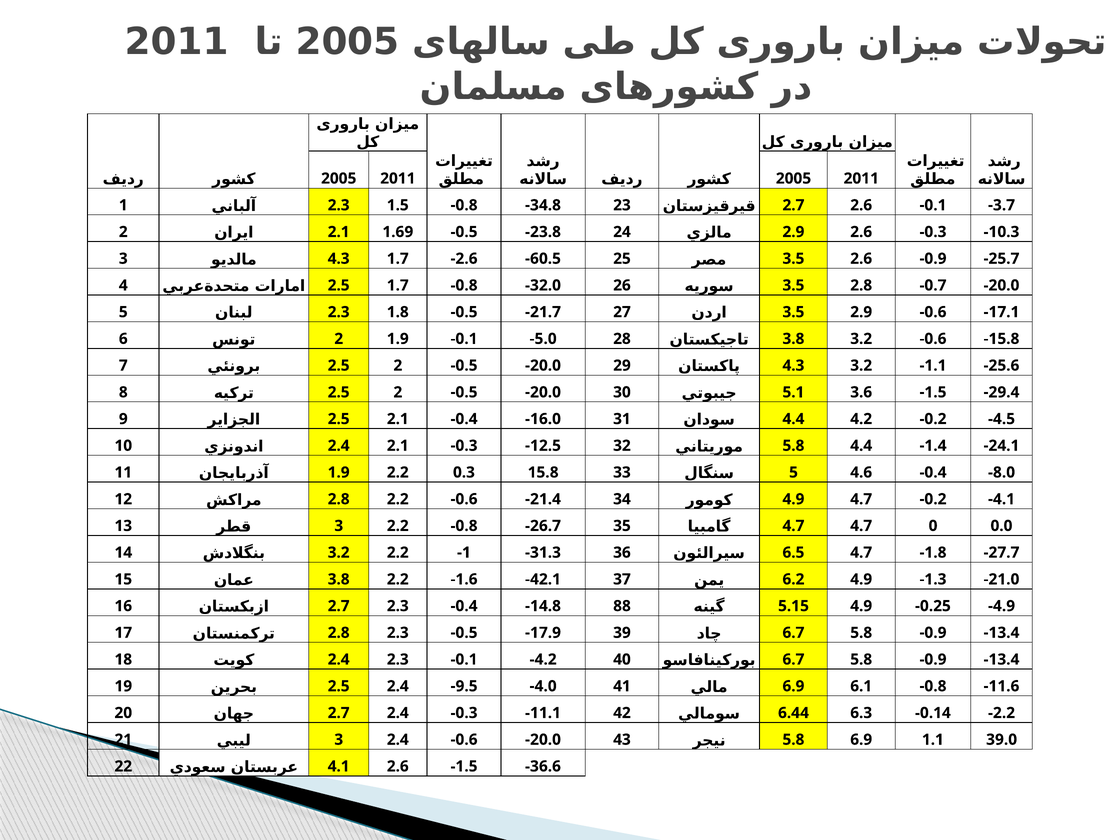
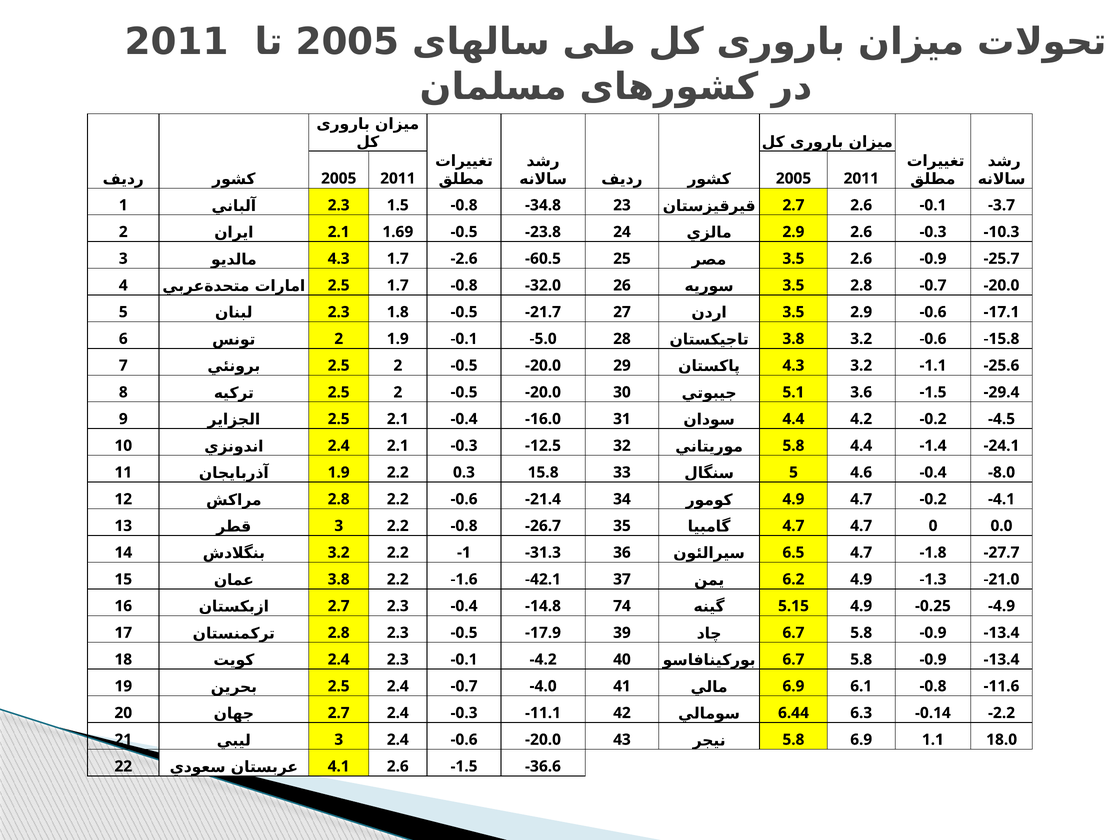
88: 88 -> 74 (622, 606)
2.4 -9.5: -9.5 -> -0.7 (464, 686)
39.0: 39.0 -> 18.0 (1002, 740)
